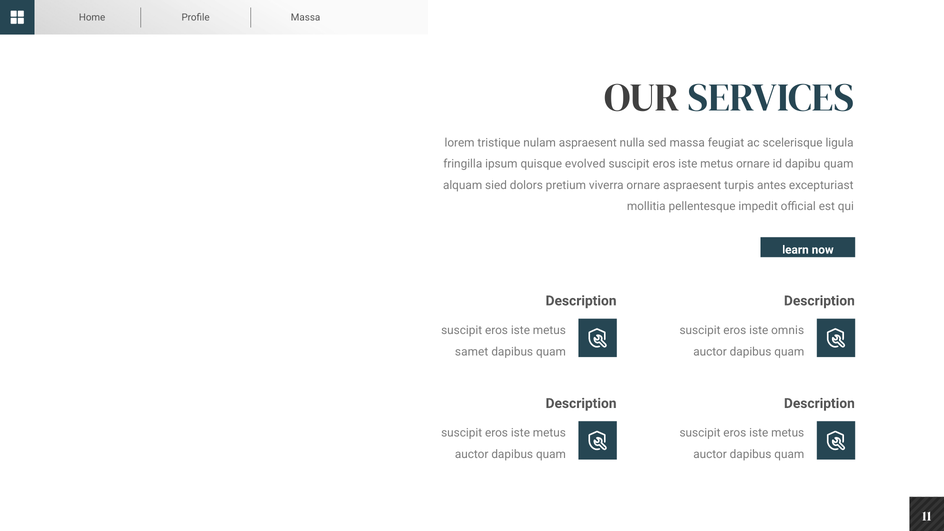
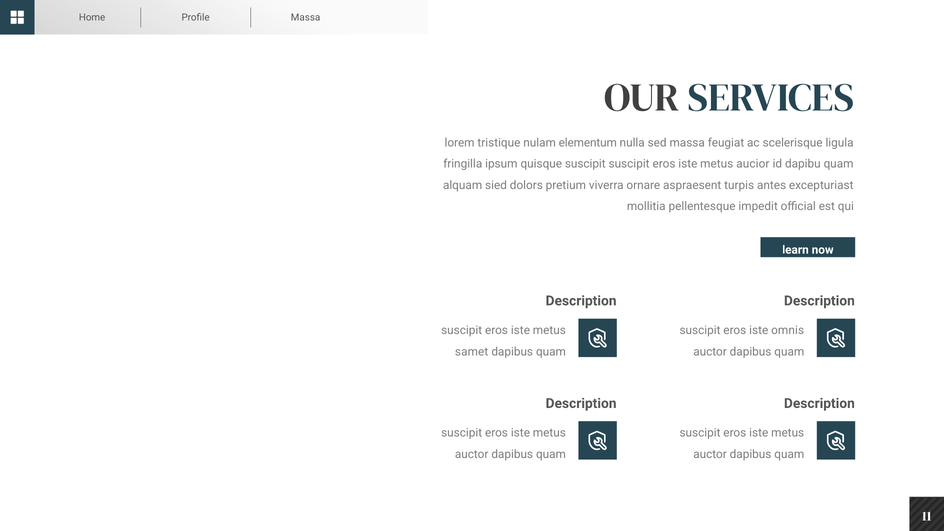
nulam aspraesent: aspraesent -> elementum (588, 143)
quisque evolved: evolved -> suscipit (585, 164)
metus ornare: ornare -> aucior (753, 164)
